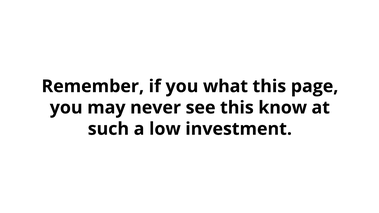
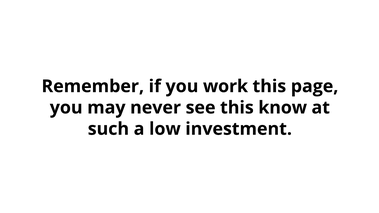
what: what -> work (226, 86)
